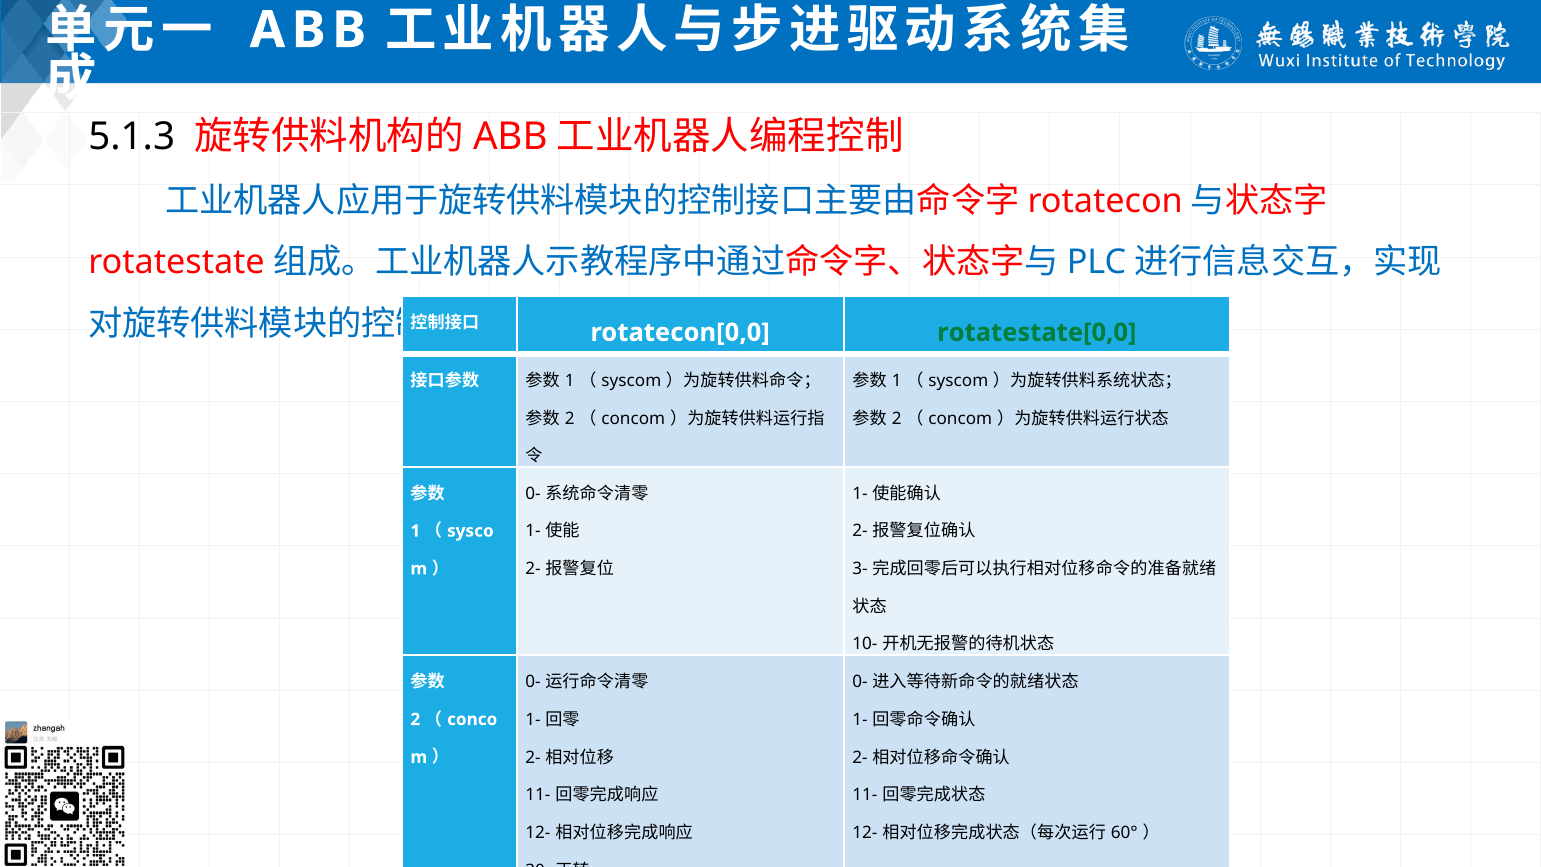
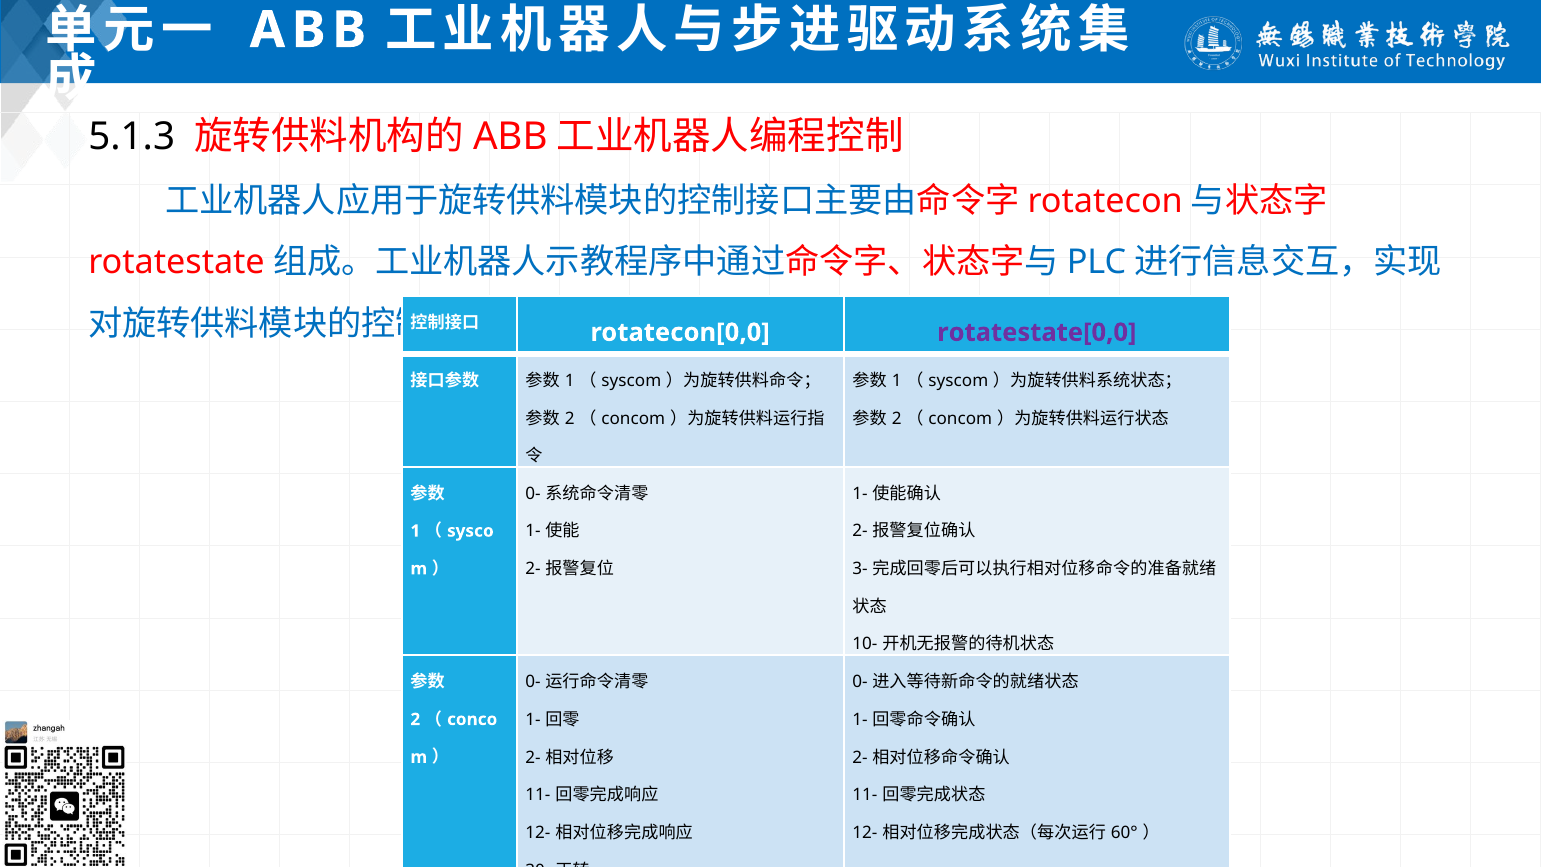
rotatestate[0,0 colour: green -> purple (1037, 332)
